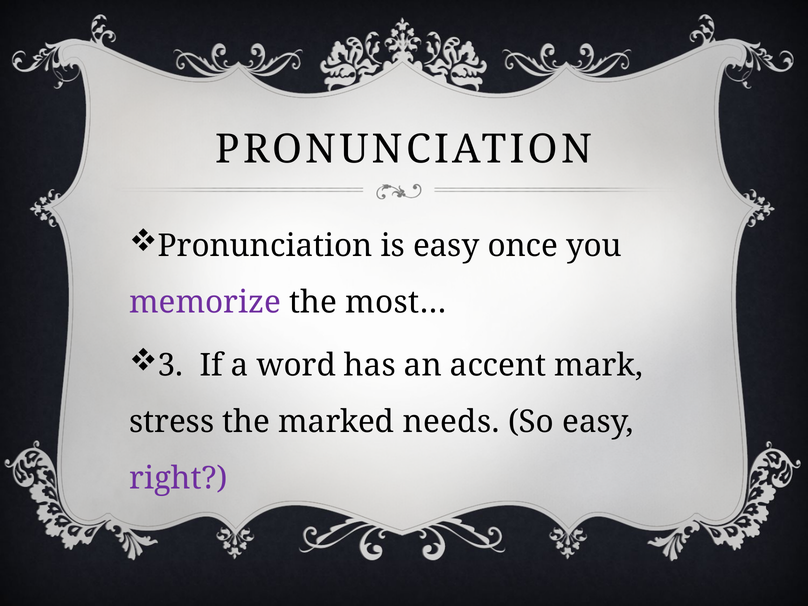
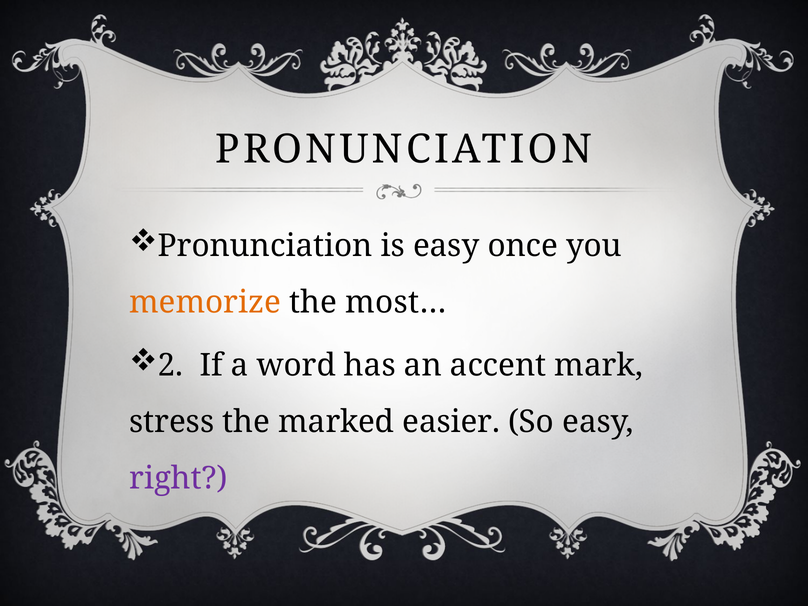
memorize colour: purple -> orange (205, 303)
3: 3 -> 2 (171, 365)
needs: needs -> easier (451, 422)
